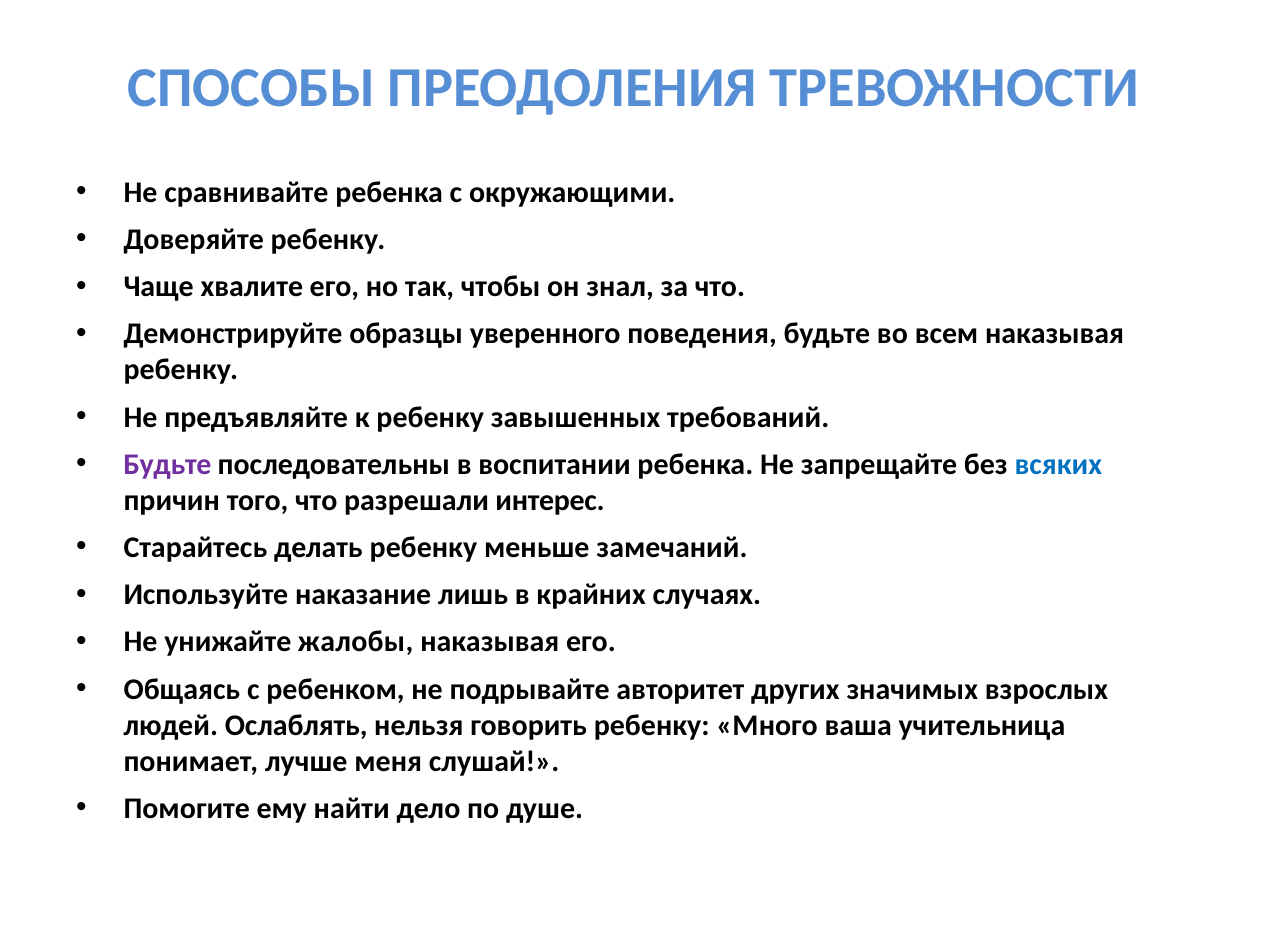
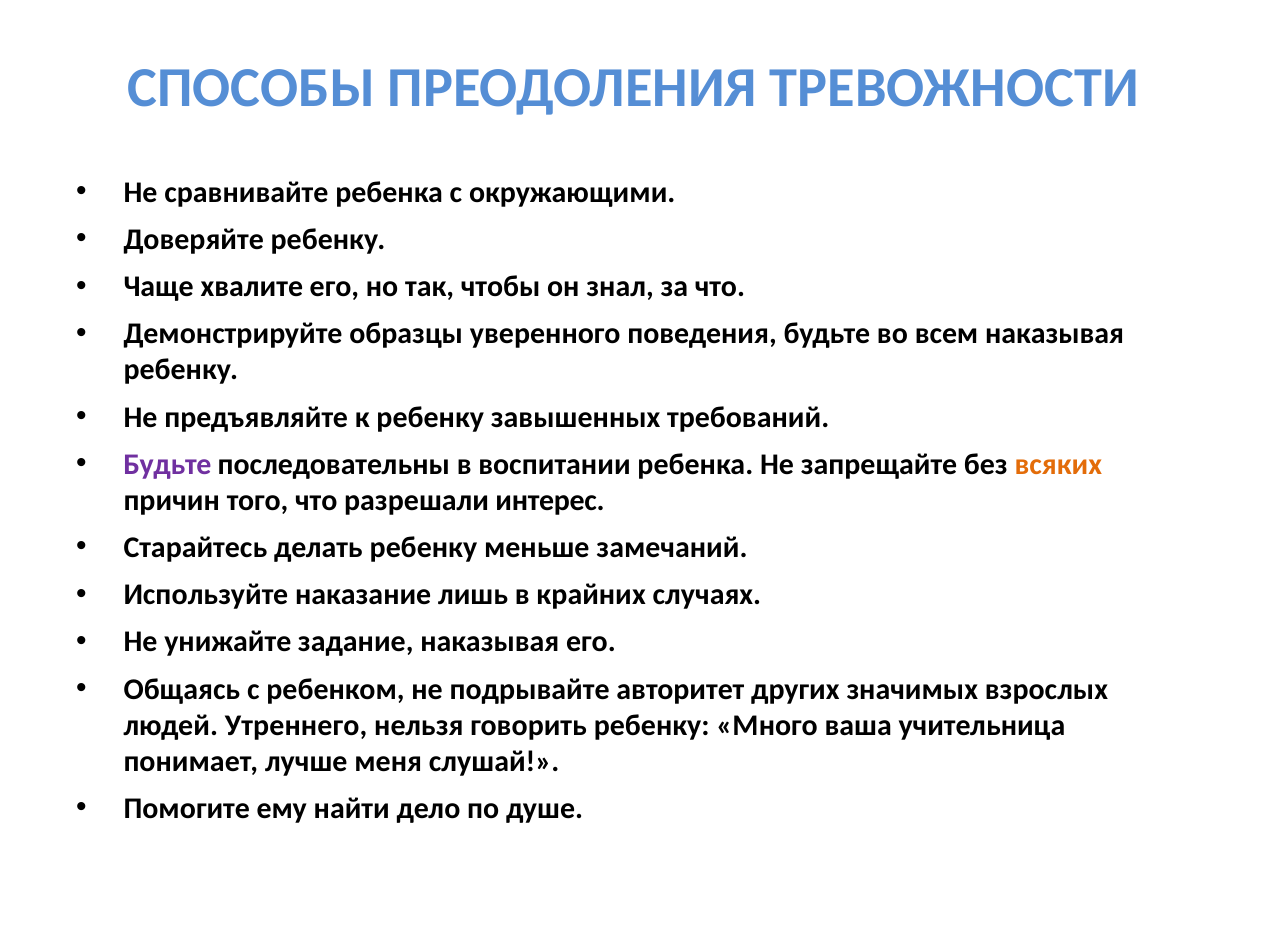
всяких colour: blue -> orange (1058, 464)
жалобы: жалобы -> задание (356, 642)
Ослаблять: Ослаблять -> Утреннего (296, 725)
